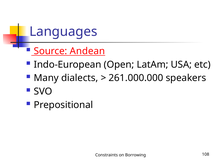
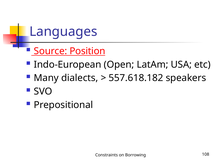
Andean: Andean -> Position (87, 51)
261.000.000: 261.000.000 -> 557.618.182 (136, 78)
